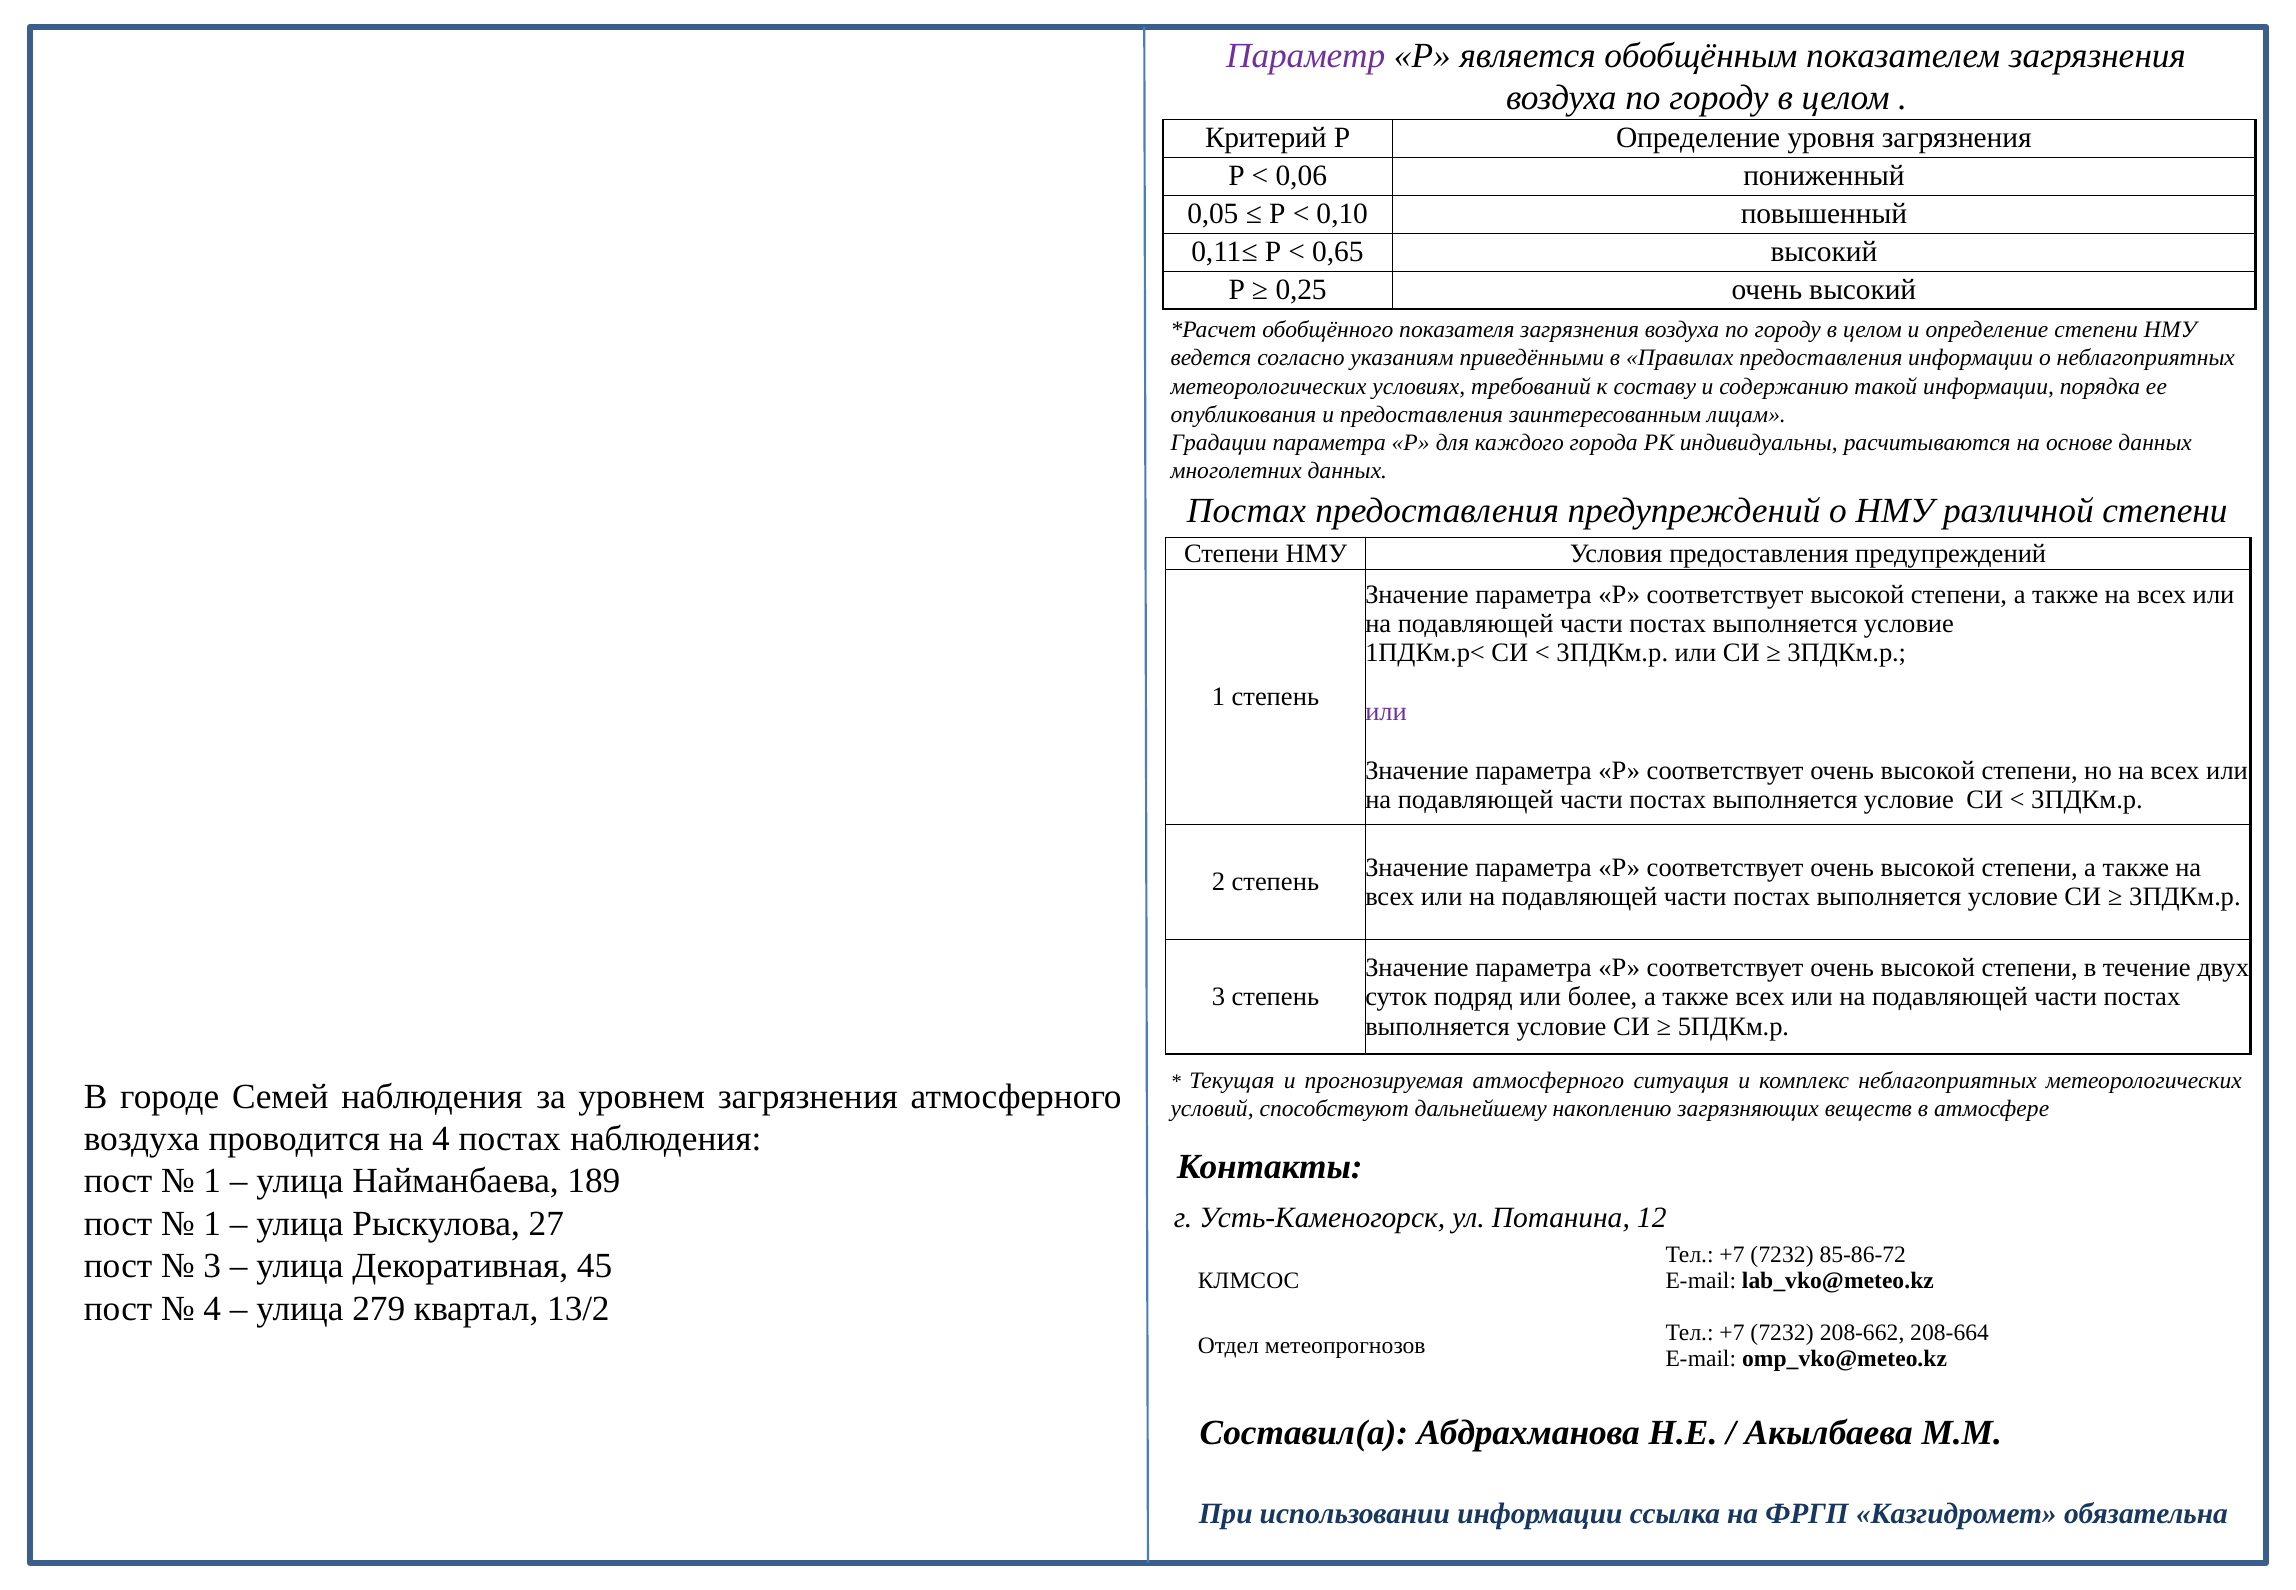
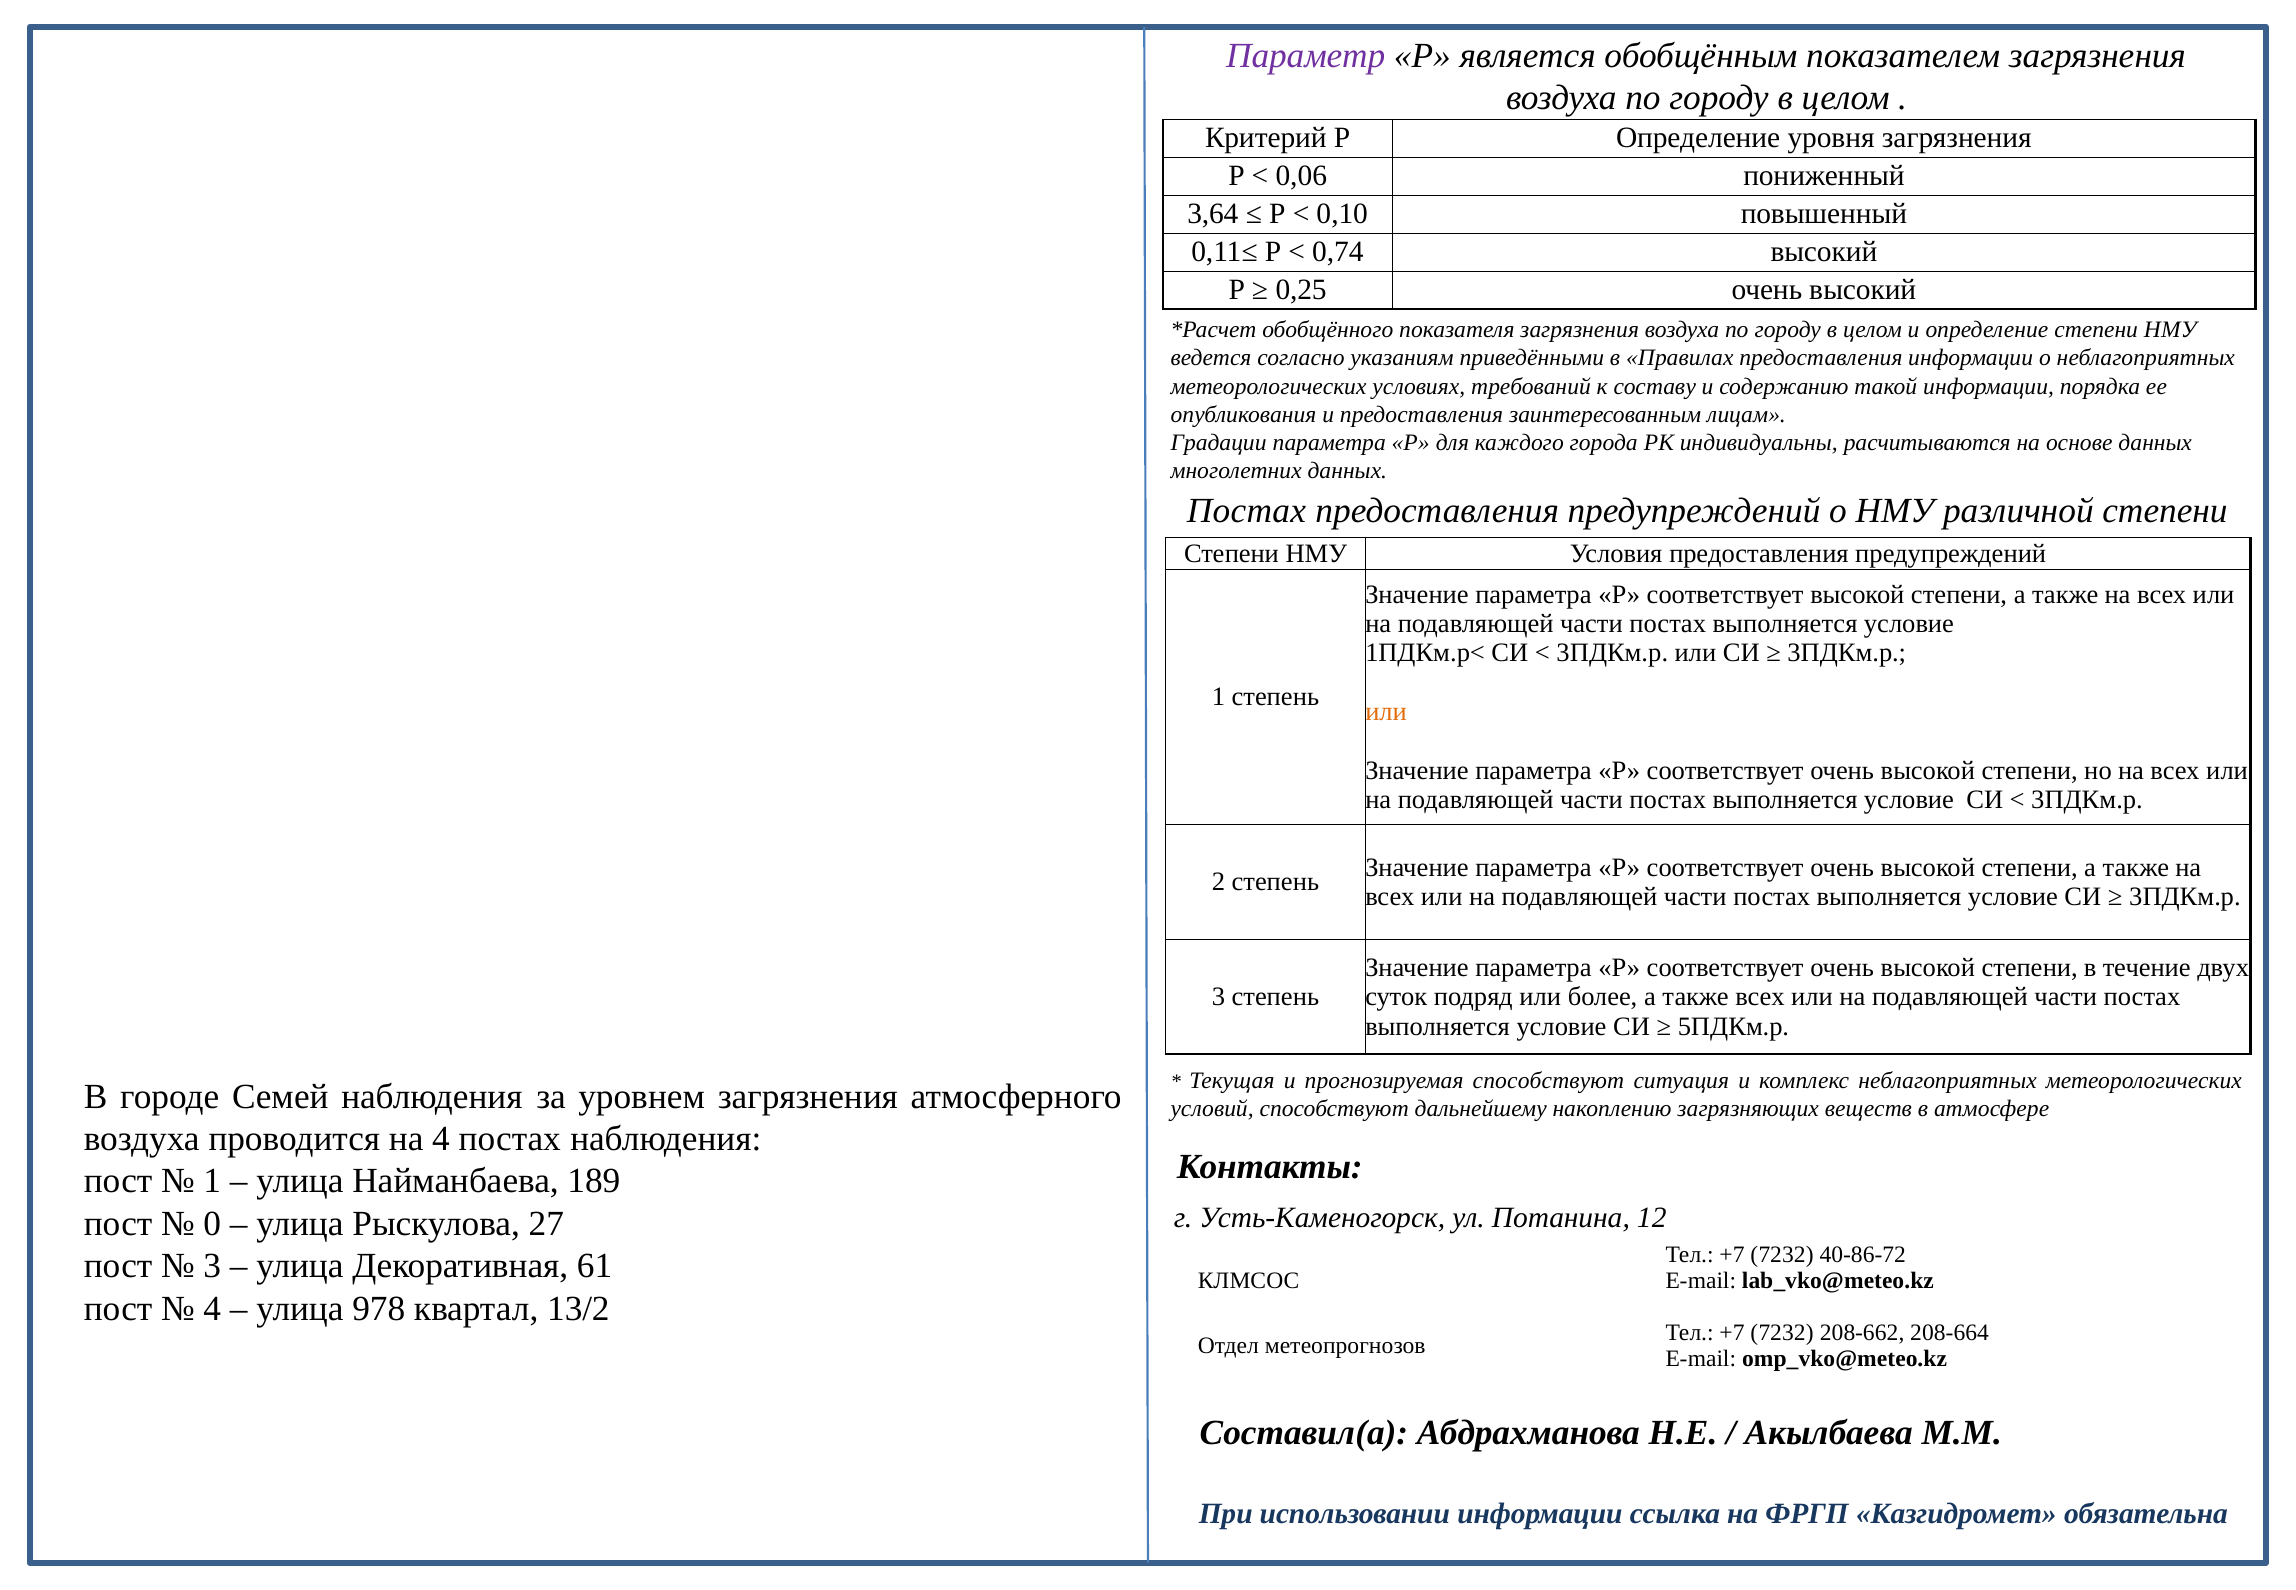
0,05: 0,05 -> 3,64 (1213, 214)
0,65: 0,65 -> 0,74 (1338, 252)
или colour: purple -> orange (1386, 712)
прогнозируемая атмосферного: атмосферного -> способствуют (1548, 1080)
1: 1 -> 0 (212, 1223)
85-86-72: 85-86-72 -> 40-86-72 (1863, 1254)
45: 45 -> 61 (595, 1266)
279: 279 -> 978 (379, 1308)
